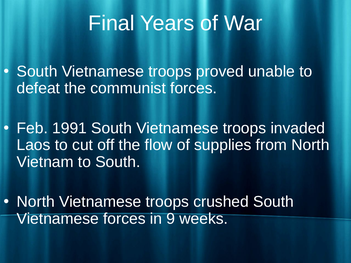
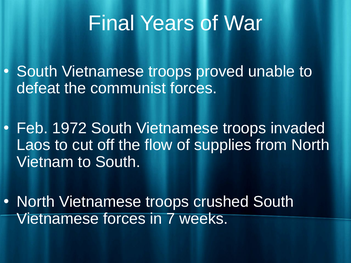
1991: 1991 -> 1972 (70, 128)
9: 9 -> 7 (171, 219)
